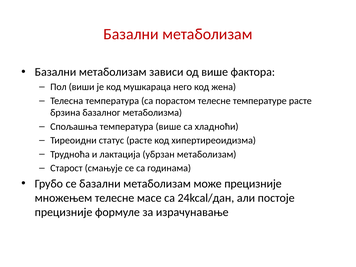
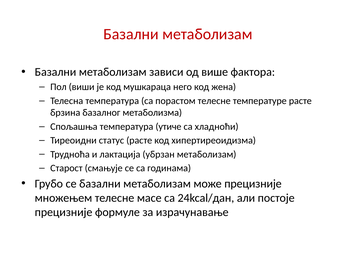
температура више: више -> утиче (168, 127)
